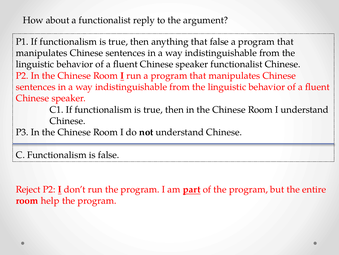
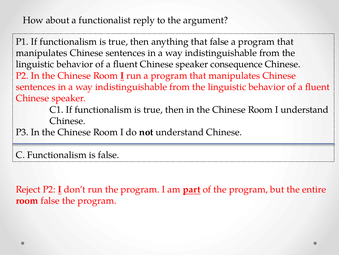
speaker functionalist: functionalist -> consequence (236, 64)
room help: help -> false (50, 200)
